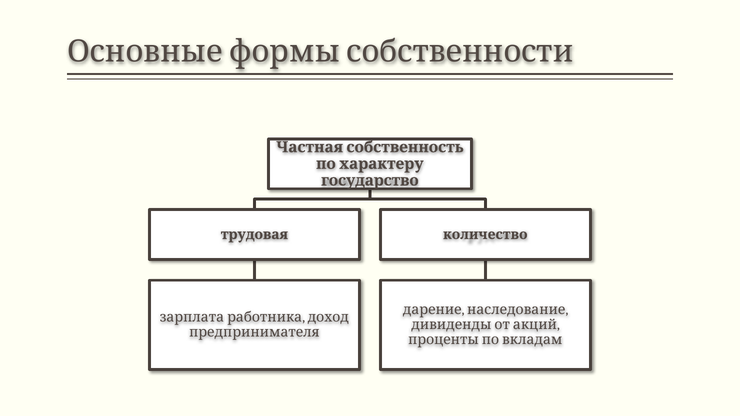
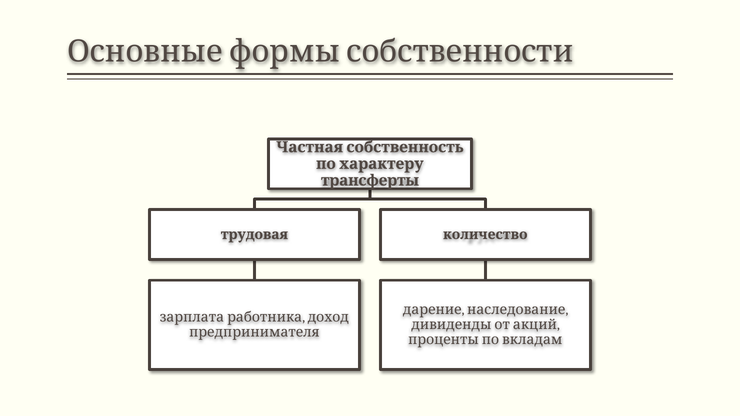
государство: государство -> трансферты (370, 181)
